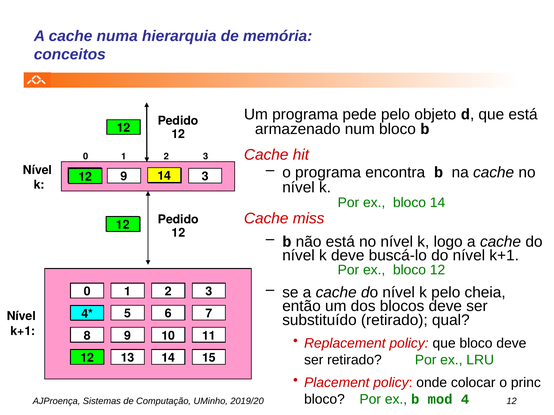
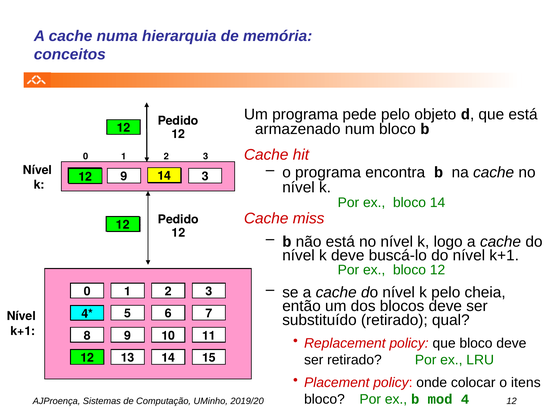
princ: princ -> itens (526, 383)
